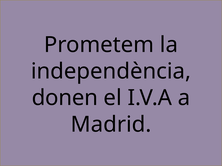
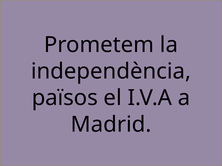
donen: donen -> països (65, 98)
